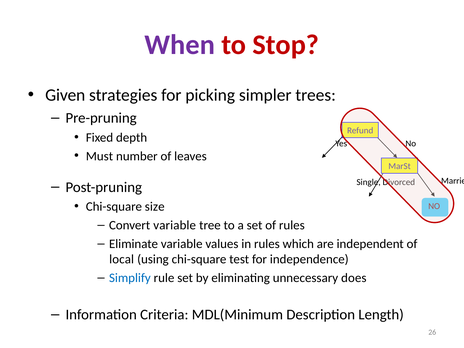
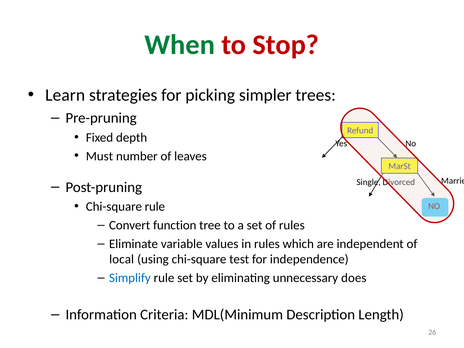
When colour: purple -> green (180, 45)
Given: Given -> Learn (65, 95)
Chi-square size: size -> rule (155, 207)
Convert variable: variable -> function (175, 225)
